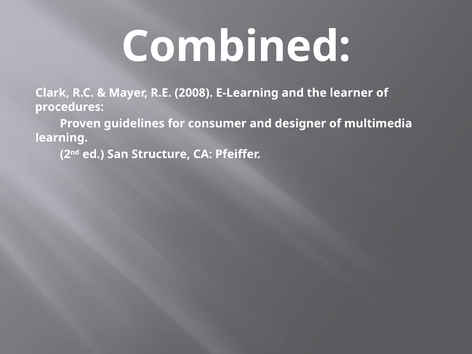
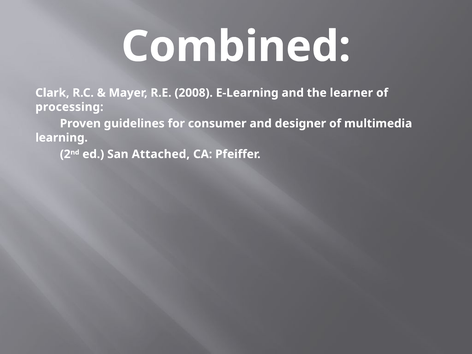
procedures: procedures -> processing (69, 107)
Structure: Structure -> Attached (161, 154)
